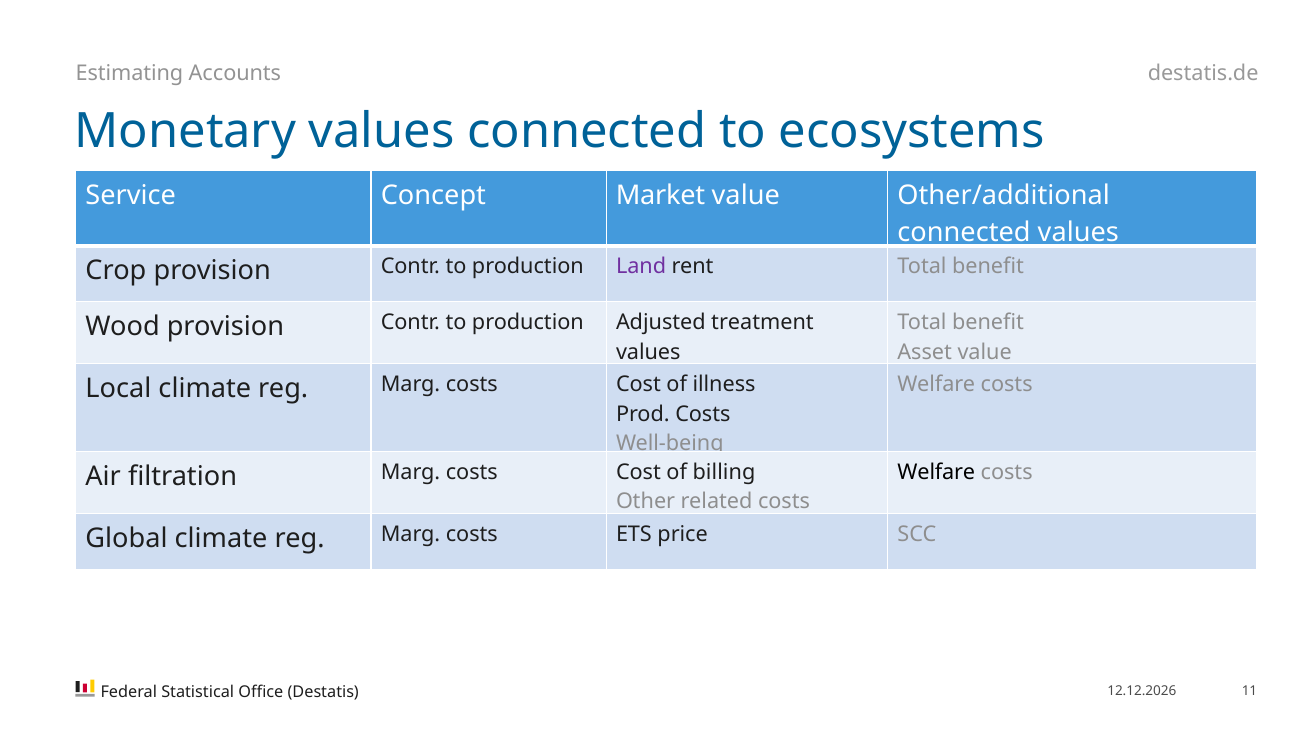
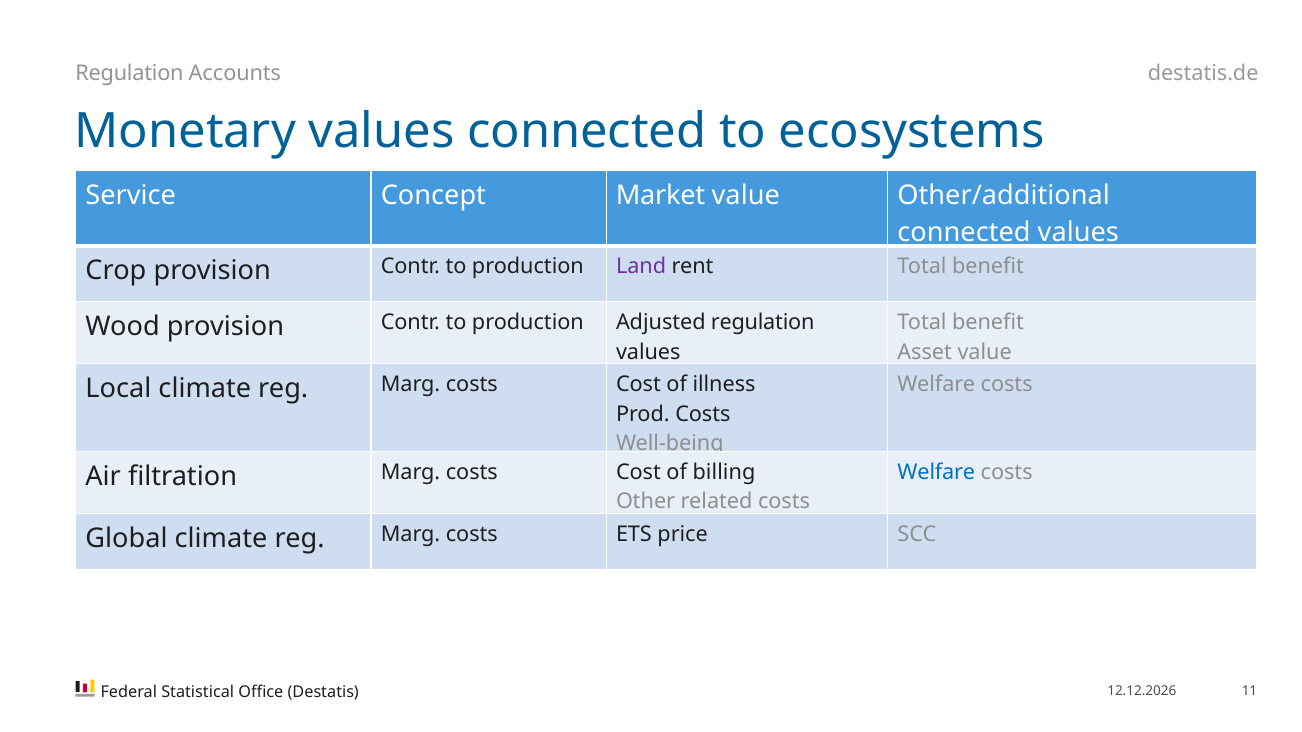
Estimating: Estimating -> Regulation (129, 73)
Adjusted treatment: treatment -> regulation (763, 323)
Welfare colour: black -> blue (936, 473)
